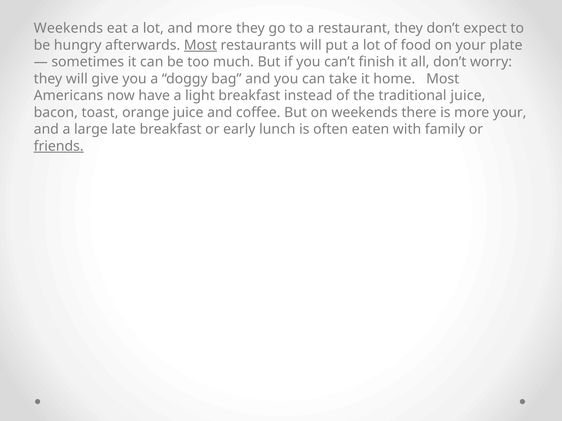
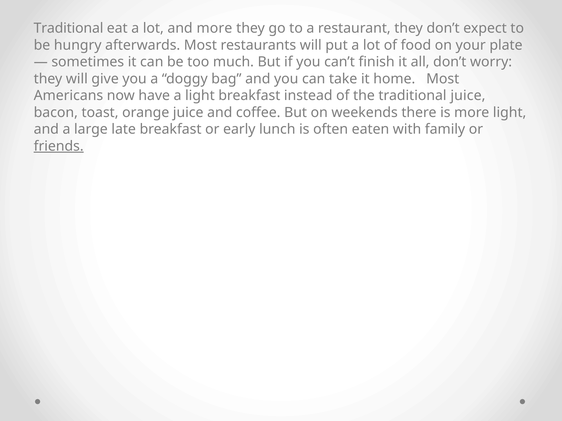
Weekends: Weekends -> Traditional (69, 28)
Most underline: present -> none (200, 45)
more your: your -> light (510, 113)
